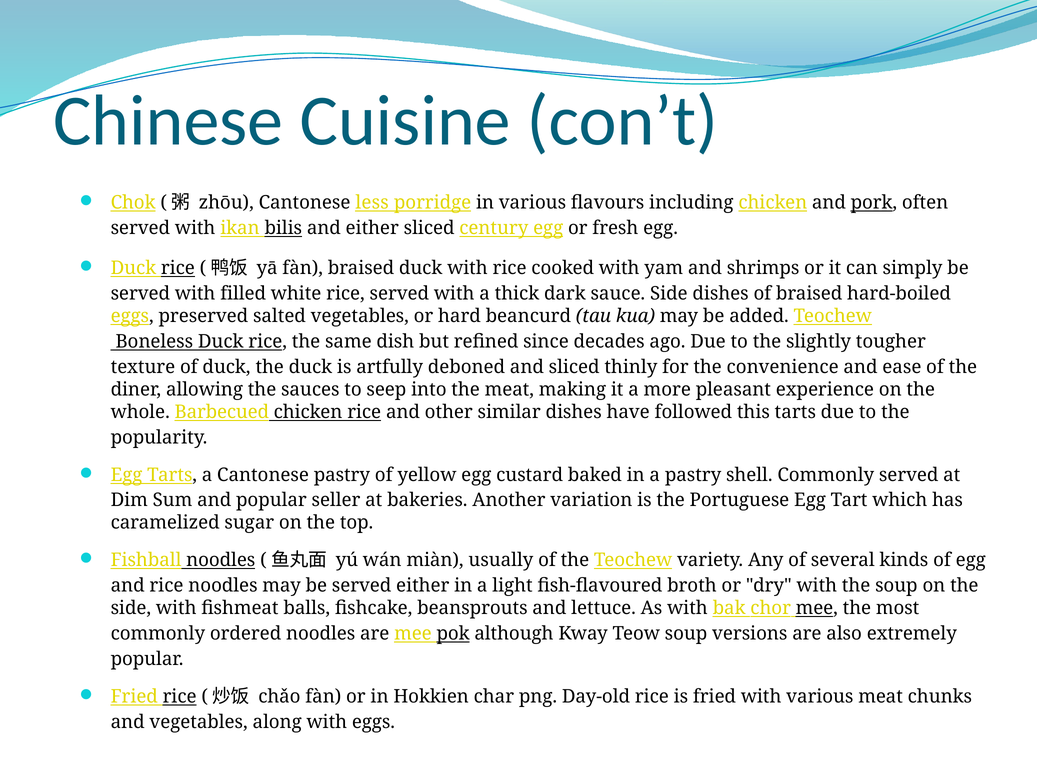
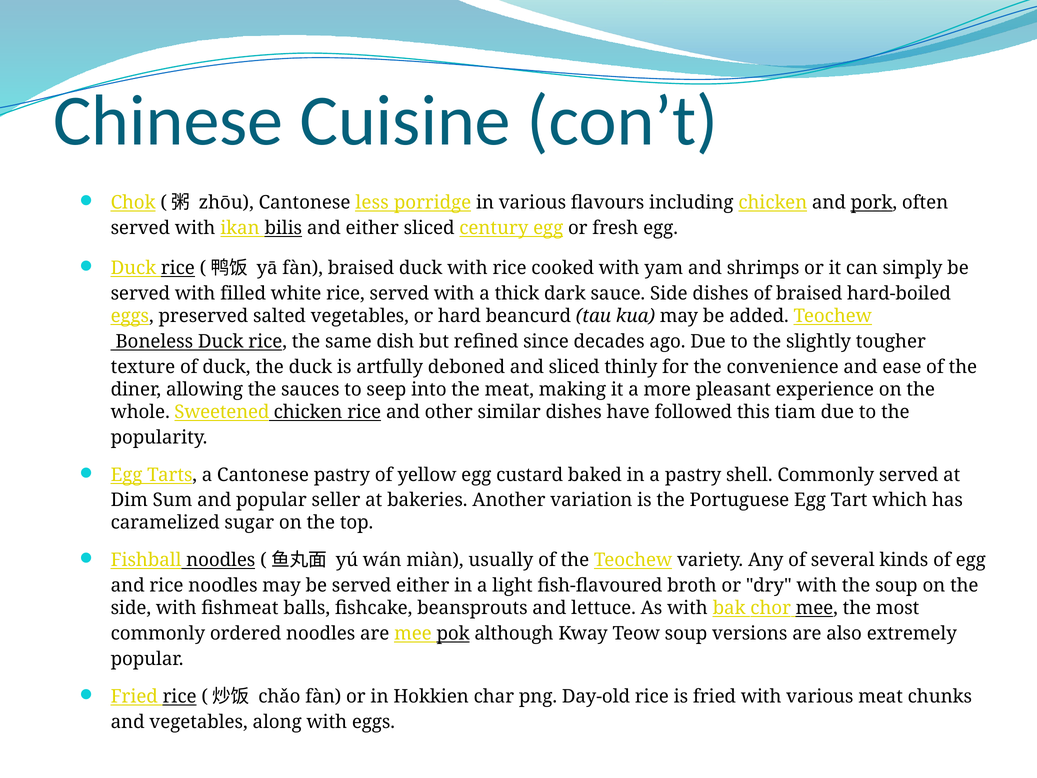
Barbecued: Barbecued -> Sweetened (222, 412)
this tarts: tarts -> tiam (795, 412)
